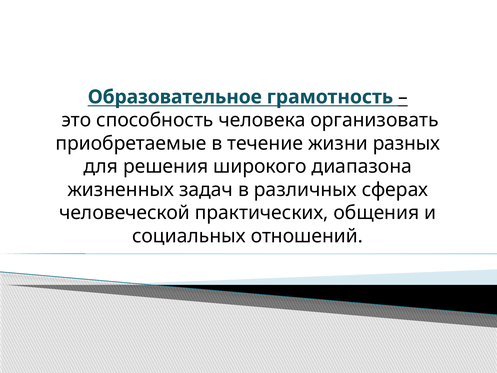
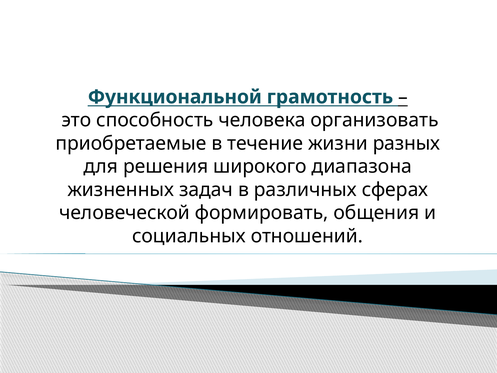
Образовательное: Образовательное -> Функциональной (175, 97)
практических: практических -> формировать (262, 213)
